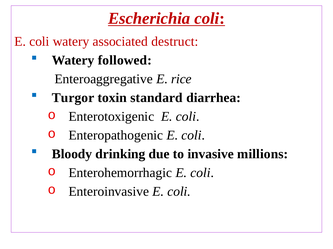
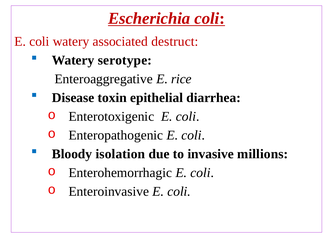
followed: followed -> serotype (125, 60)
Turgor: Turgor -> Disease (73, 98)
standard: standard -> epithelial (157, 98)
drinking: drinking -> isolation (120, 154)
